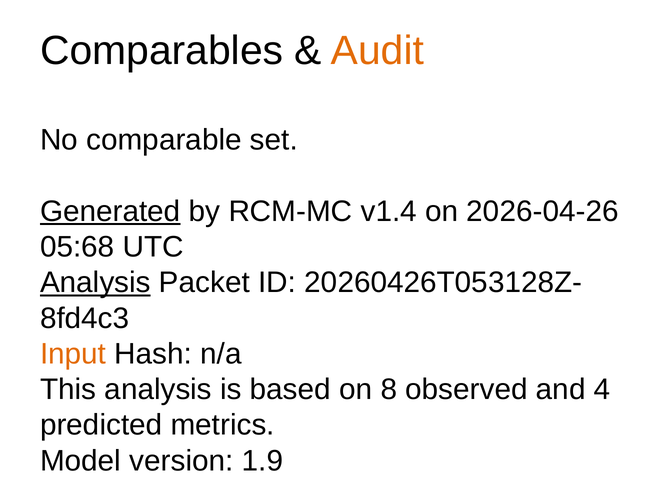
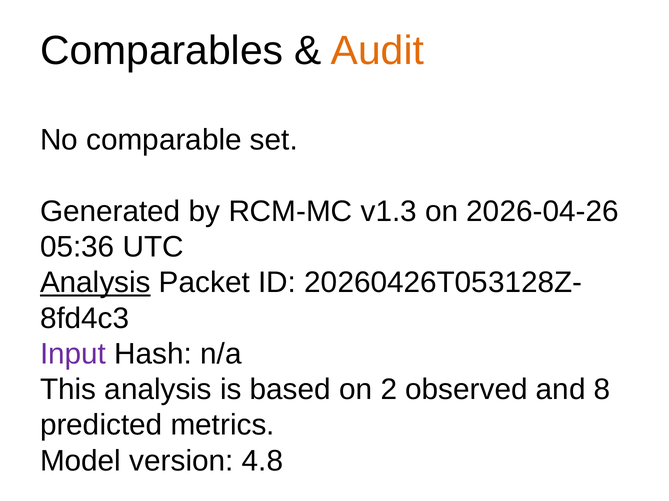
Generated underline: present -> none (110, 212)
v1.4: v1.4 -> v1.3 (389, 212)
05:68: 05:68 -> 05:36 (77, 247)
Input colour: orange -> purple (73, 354)
8: 8 -> 2 (389, 390)
4: 4 -> 8 (602, 390)
1.9: 1.9 -> 4.8 (262, 461)
